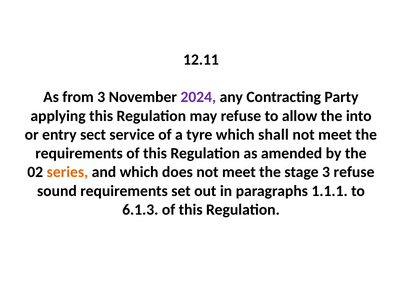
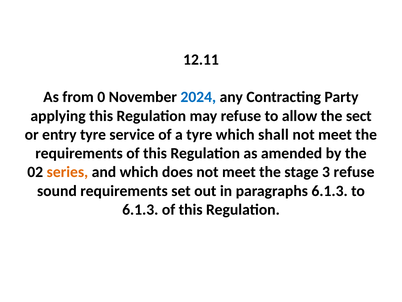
from 3: 3 -> 0 (101, 97)
2024 colour: purple -> blue (198, 97)
into: into -> sect (359, 116)
entry sect: sect -> tyre (93, 134)
paragraphs 1.1.1: 1.1.1 -> 6.1.3 (330, 191)
